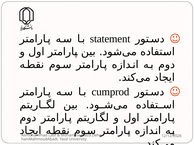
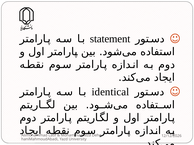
cumprod: cumprod -> identical (110, 92)
